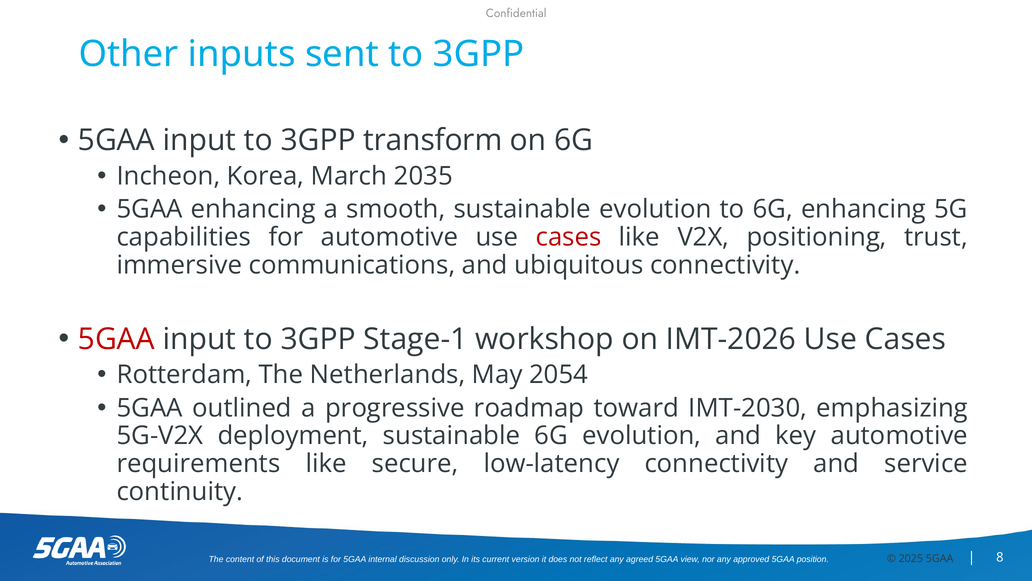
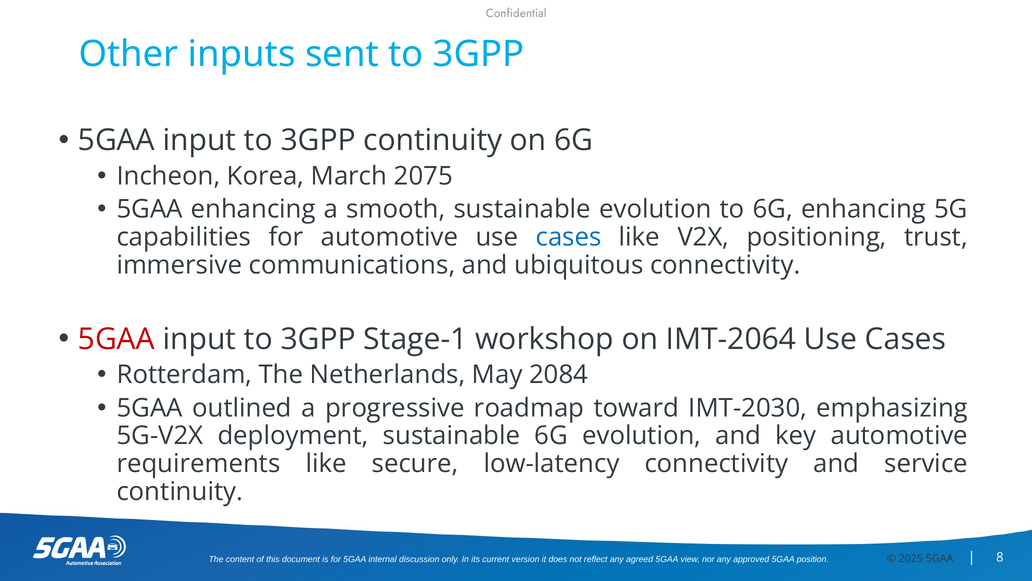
3GPP transform: transform -> continuity (433, 140)
2035: 2035 -> 2075 (423, 176)
cases colour: red -> blue (569, 237)
IMT-2026: IMT-2026 -> IMT-2064 (731, 339)
2054: 2054 -> 2084 (559, 374)
